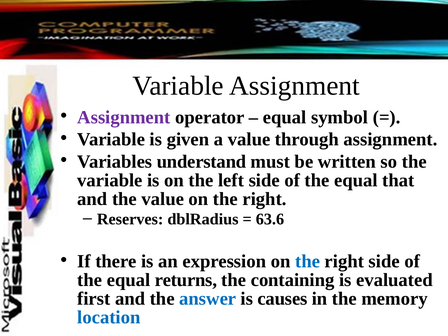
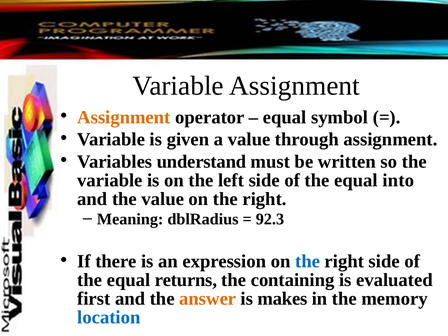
Assignment colour: purple -> orange (124, 117)
that: that -> into (398, 180)
Reserves: Reserves -> Meaning (130, 219)
63.6: 63.6 -> 92.3 (270, 219)
answer colour: blue -> orange (208, 299)
causes: causes -> makes (282, 299)
